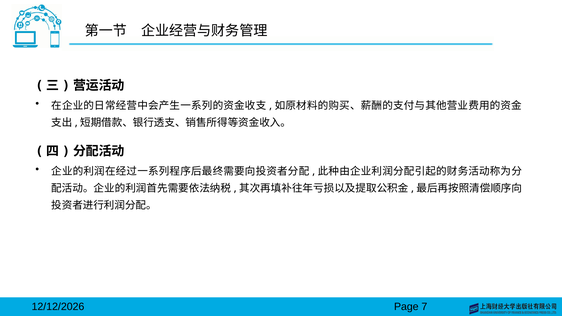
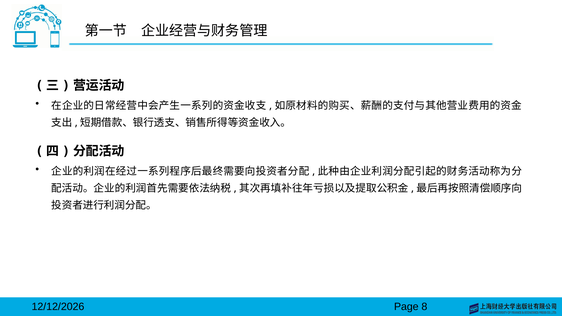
7: 7 -> 8 (424, 307)
